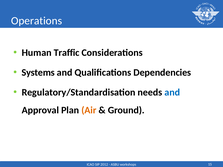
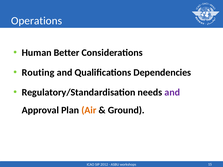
Traffic: Traffic -> Better (67, 53)
Systems: Systems -> Routing (38, 73)
and colour: blue -> purple (172, 92)
